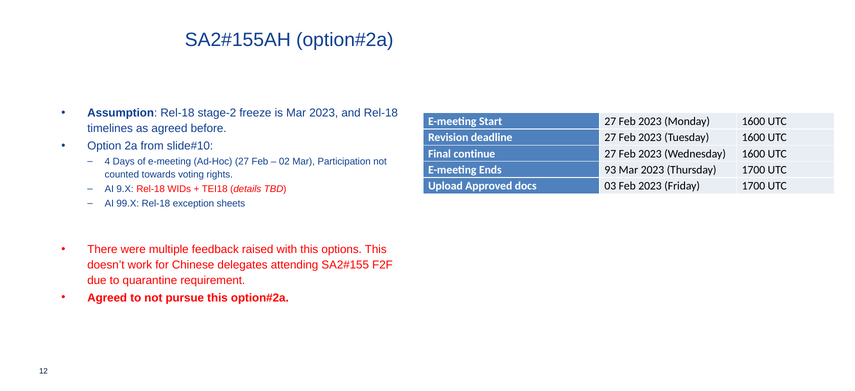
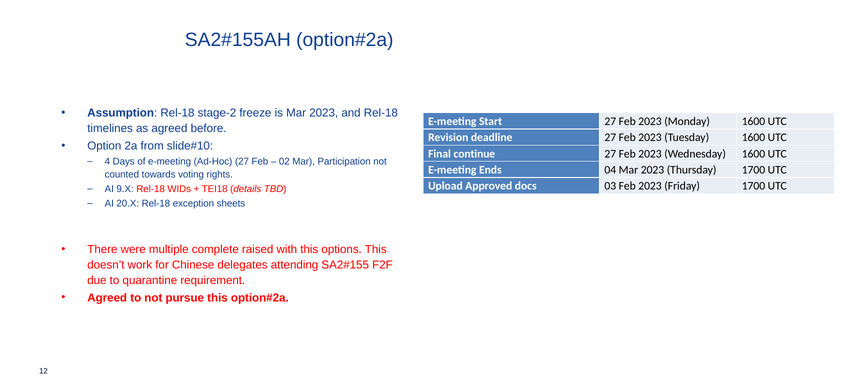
93: 93 -> 04 (610, 170)
99.X: 99.X -> 20.X (128, 204)
feedback: feedback -> complete (215, 250)
